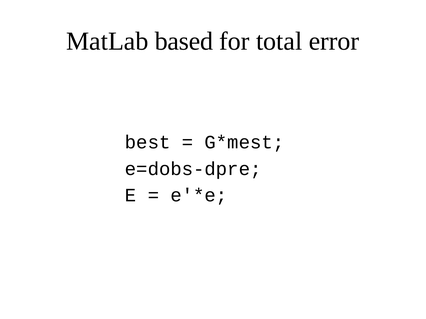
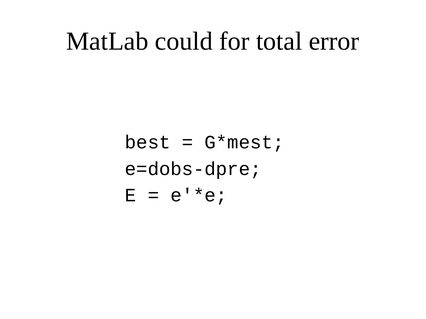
based: based -> could (184, 41)
